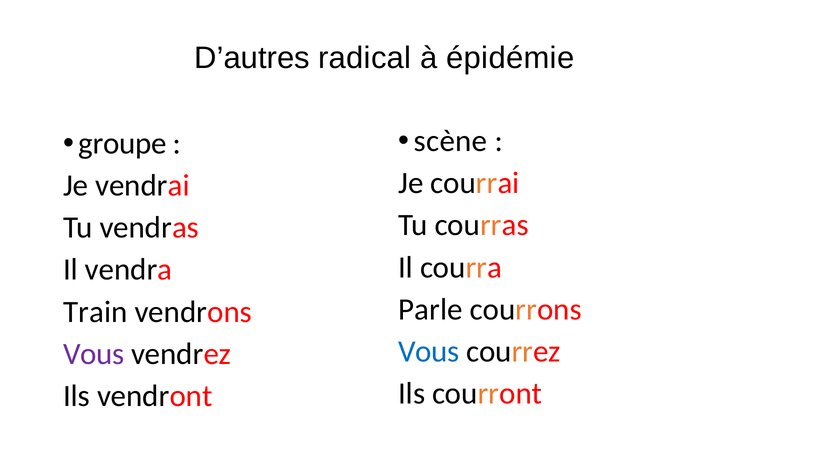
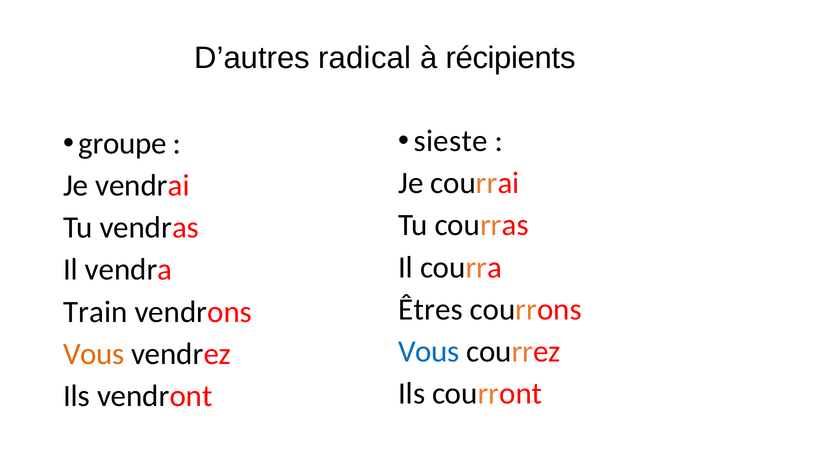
épidémie: épidémie -> récipients (511, 58)
scène: scène -> sieste (451, 141)
Parle: Parle -> Êtres (430, 310)
Vous colour: purple -> orange (94, 354)
